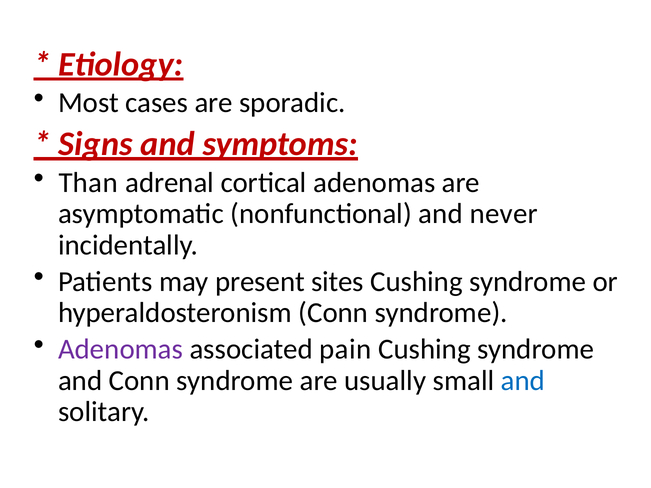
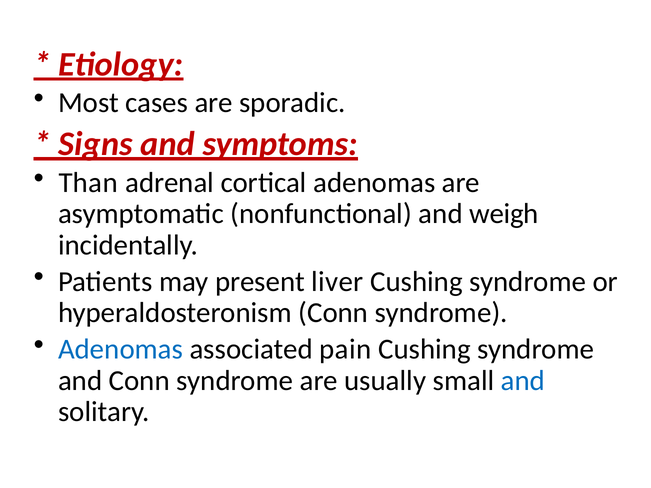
never: never -> weigh (504, 214)
sites: sites -> liver (337, 282)
Adenomas colour: purple -> blue (121, 349)
